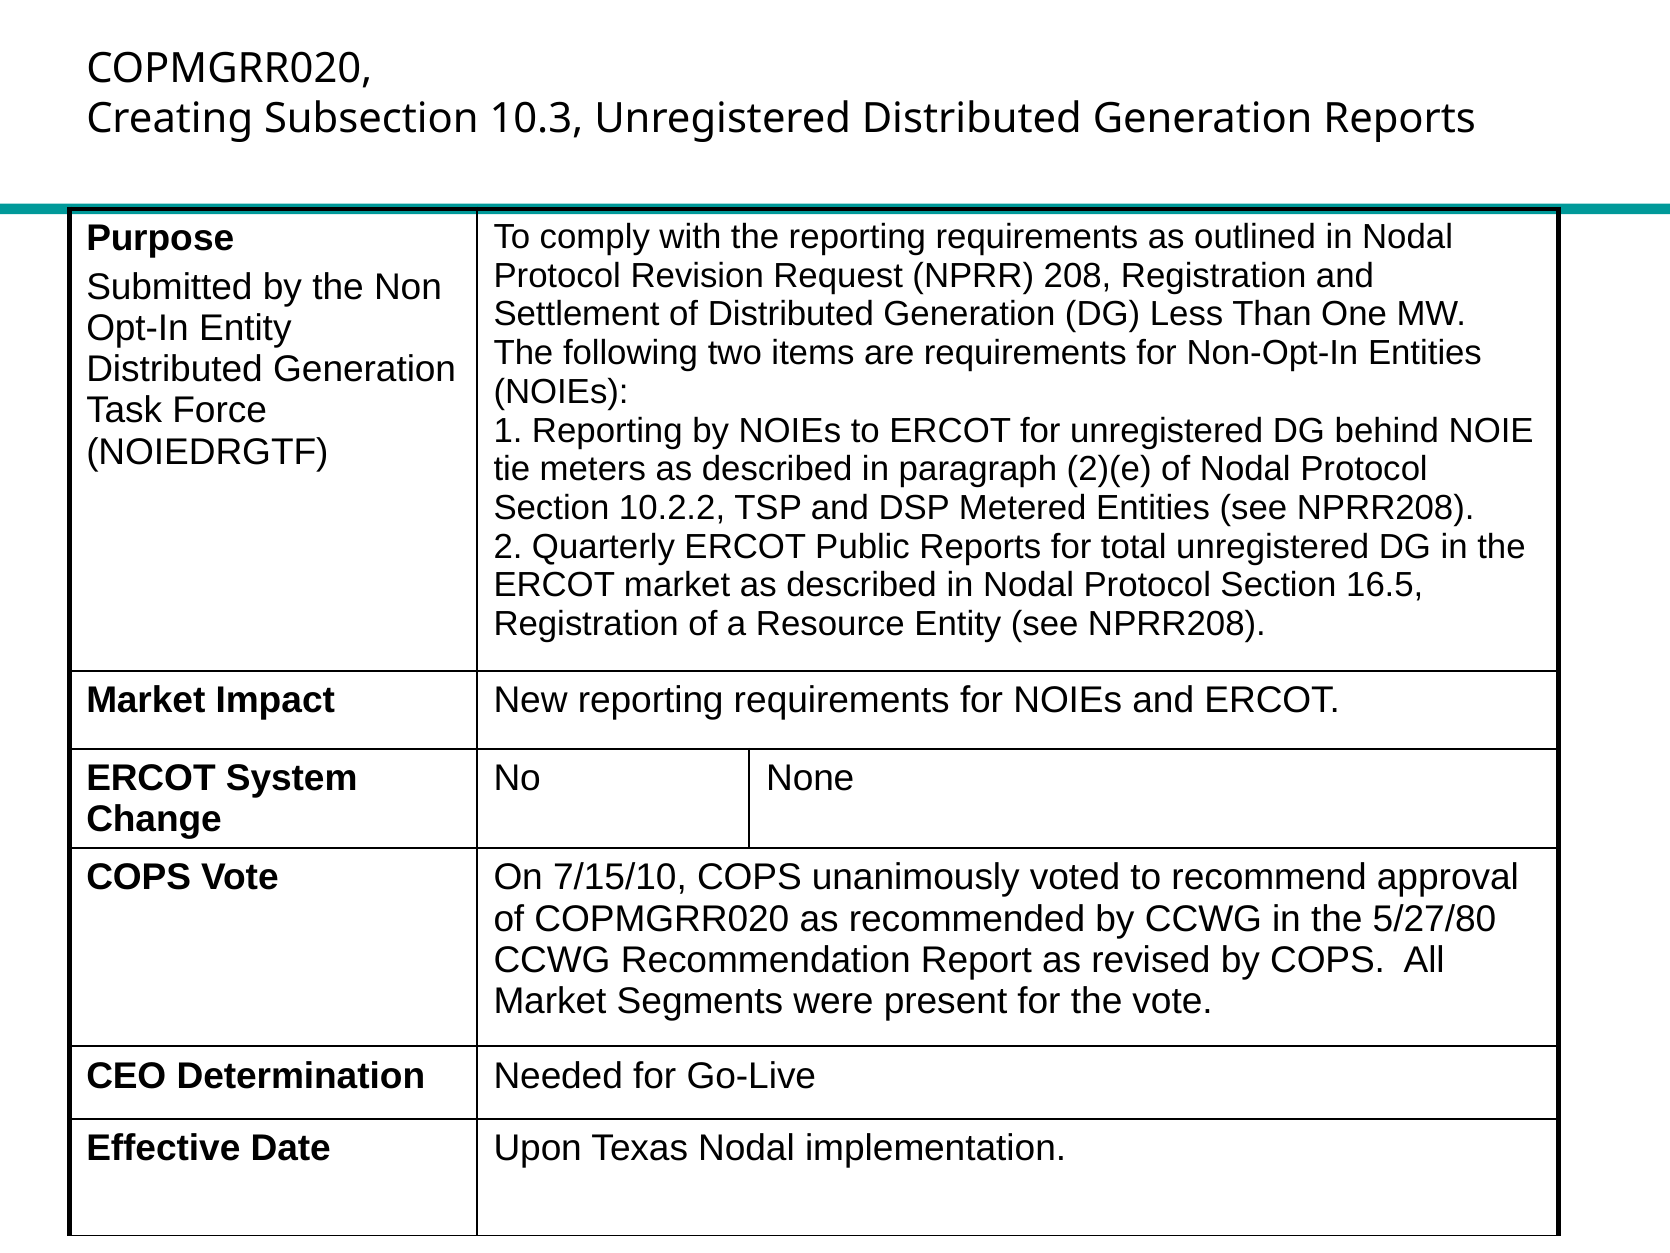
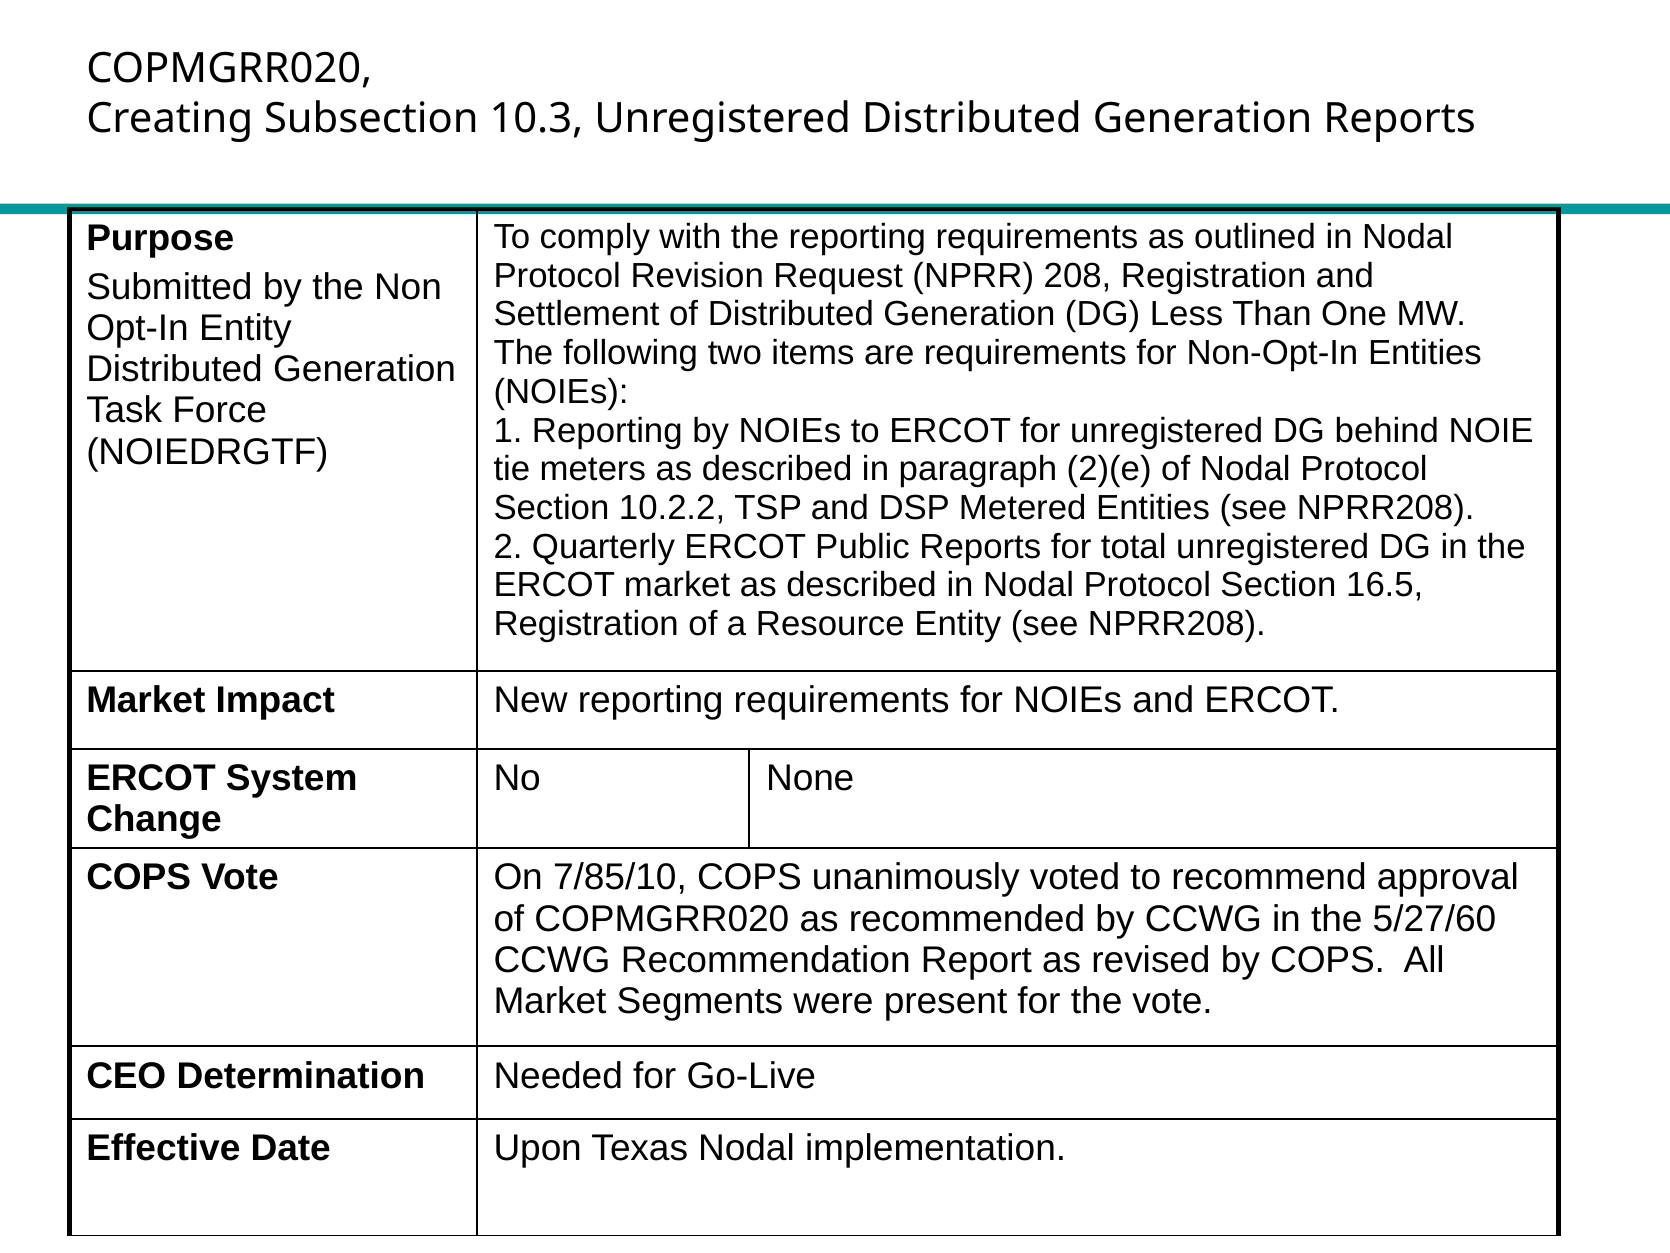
7/15/10: 7/15/10 -> 7/85/10 (620, 877)
5/27/80: 5/27/80 -> 5/27/60 (1434, 918)
